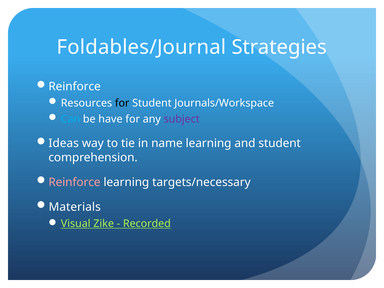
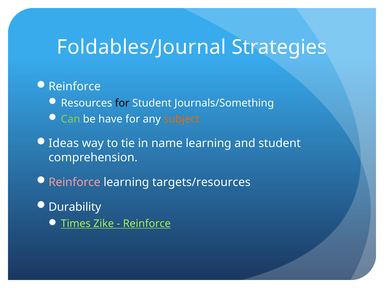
Journals/Workspace: Journals/Workspace -> Journals/Something (224, 103)
Can colour: light blue -> light green (71, 119)
subject colour: purple -> orange (182, 119)
targets/necessary: targets/necessary -> targets/resources (201, 182)
Materials: Materials -> Durability (75, 207)
Visual: Visual -> Times (76, 223)
Recorded: Recorded -> Reinforce (147, 223)
